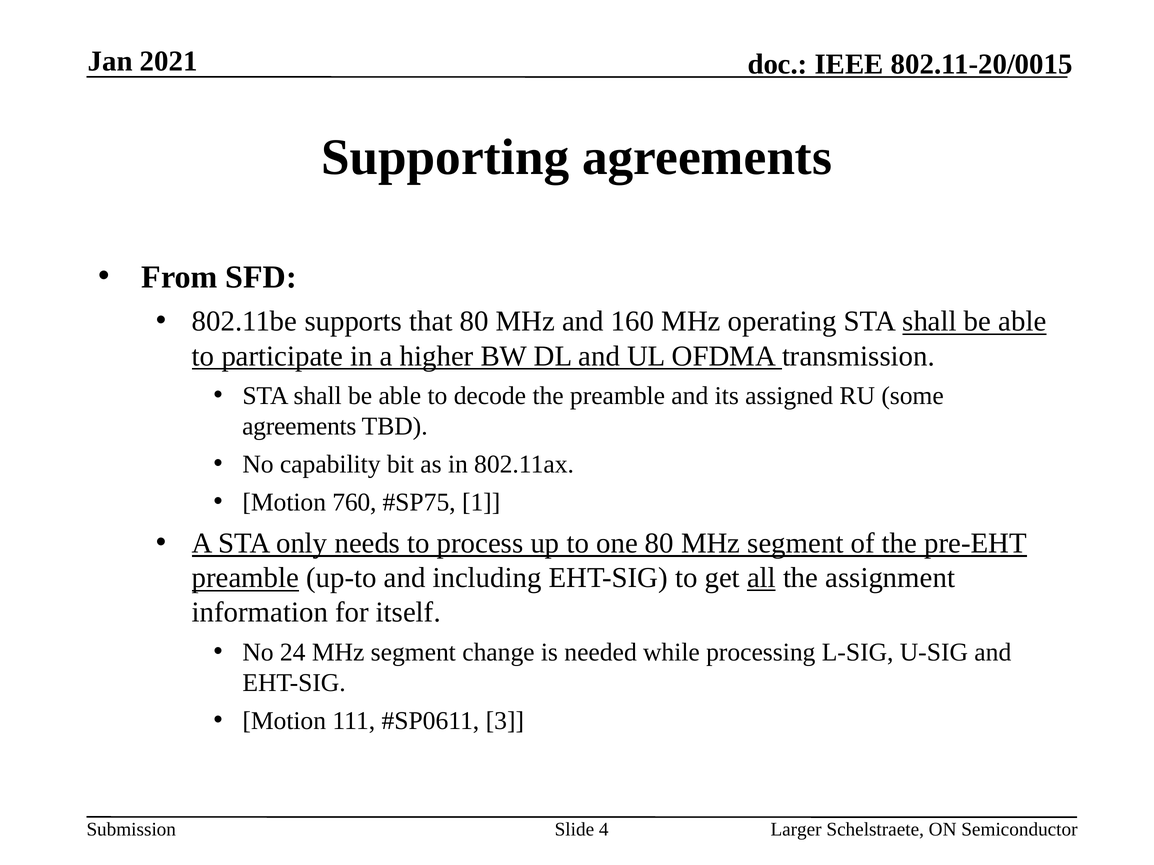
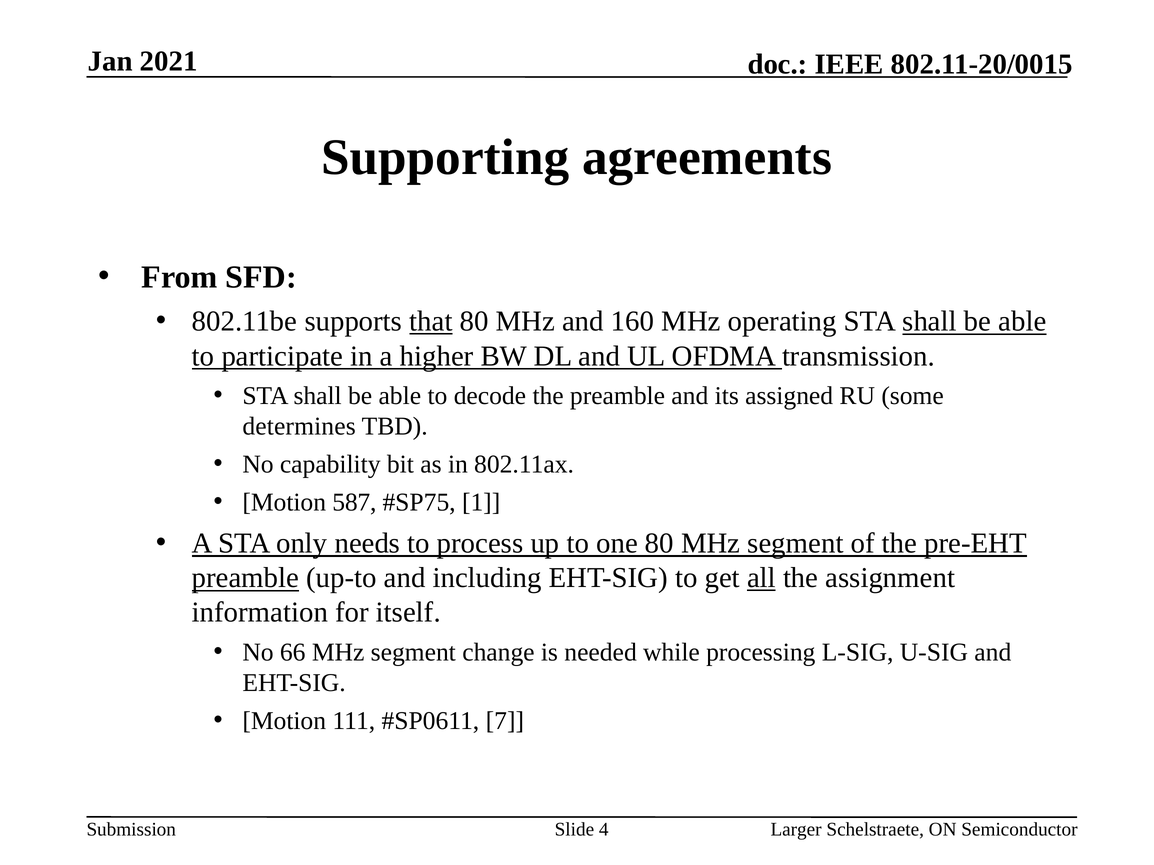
that underline: none -> present (431, 322)
agreements: agreements -> determines (299, 427)
760: 760 -> 587 (354, 503)
24: 24 -> 66 (293, 653)
3: 3 -> 7 (505, 721)
